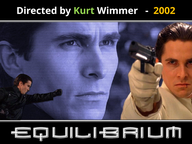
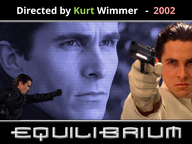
2002 colour: yellow -> pink (164, 11)
